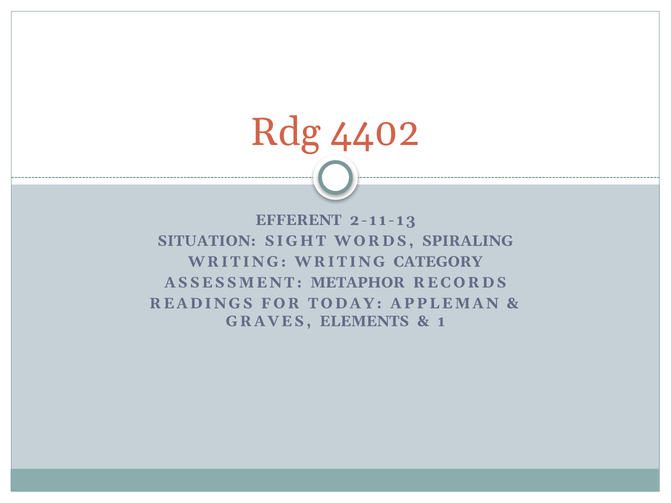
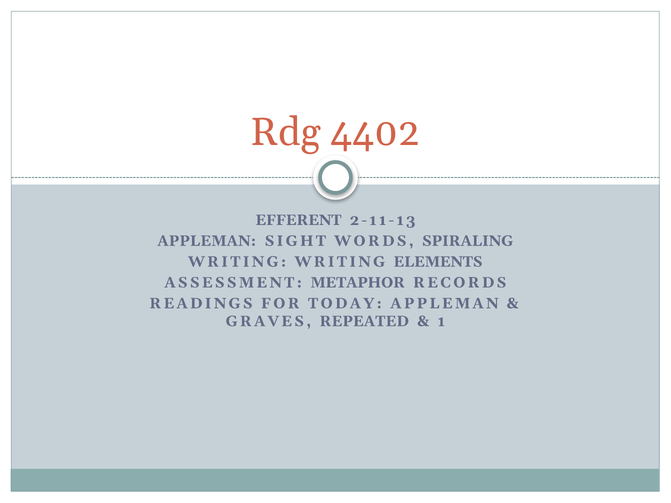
SITUATION: SITUATION -> APPLEMAN (207, 241)
CATEGORY: CATEGORY -> ELEMENTS (438, 262)
ELEMENTS: ELEMENTS -> REPEATED (364, 321)
